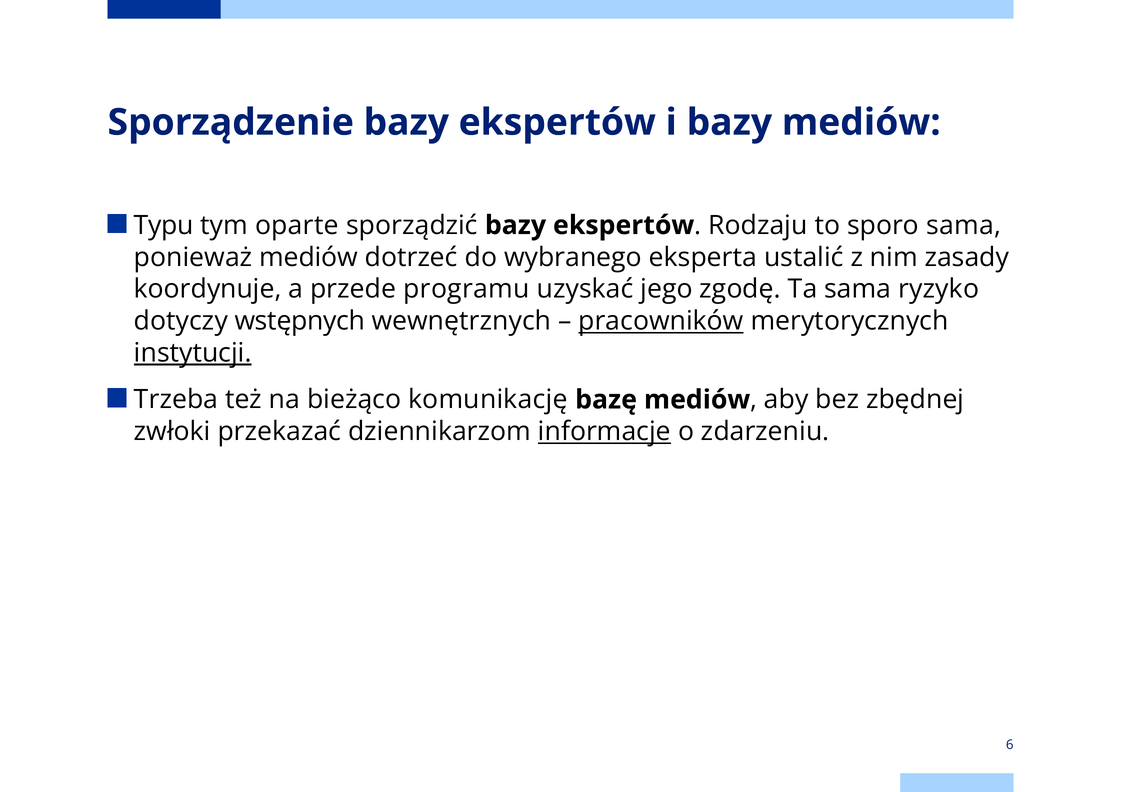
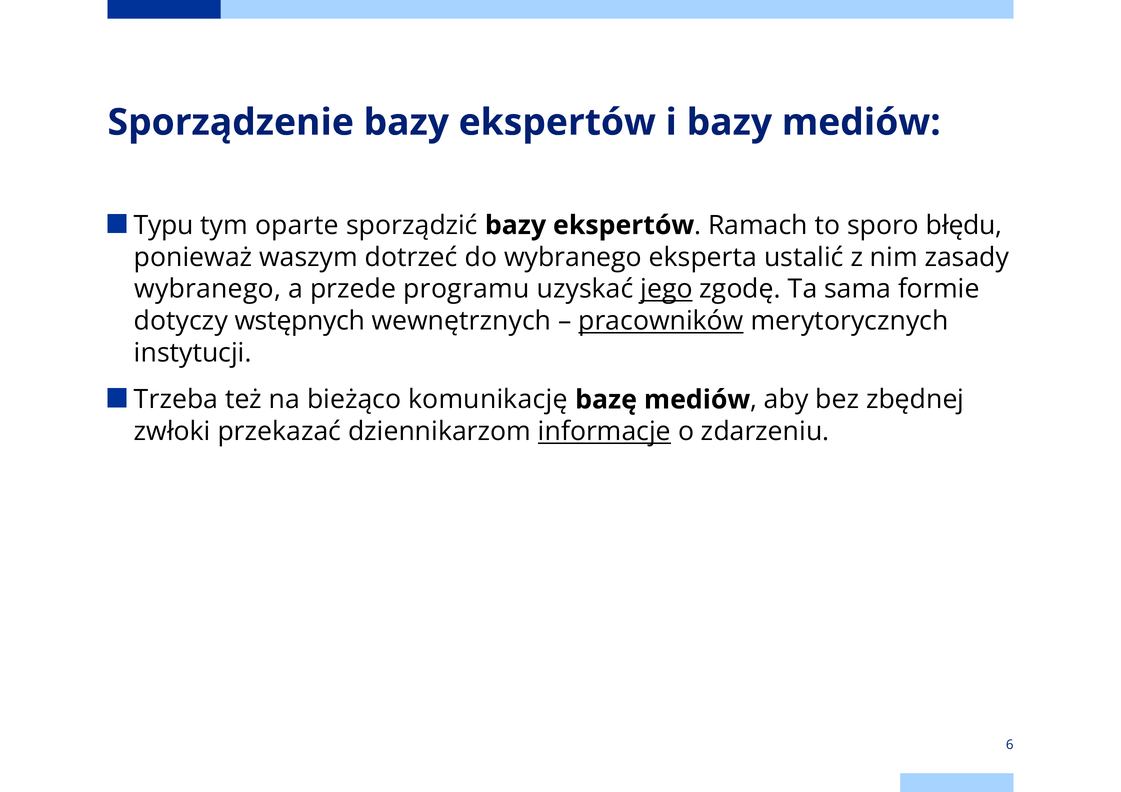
Rodzaju: Rodzaju -> Ramach (758, 225)
sporo sama: sama -> błędu (964, 225)
ponieważ mediów: mediów -> waszym (309, 257)
koordynuje: koordynuje -> wybranego (208, 289)
jego underline: none -> present (666, 289)
ryzyko: ryzyko -> formie (939, 289)
instytucji underline: present -> none (193, 353)
